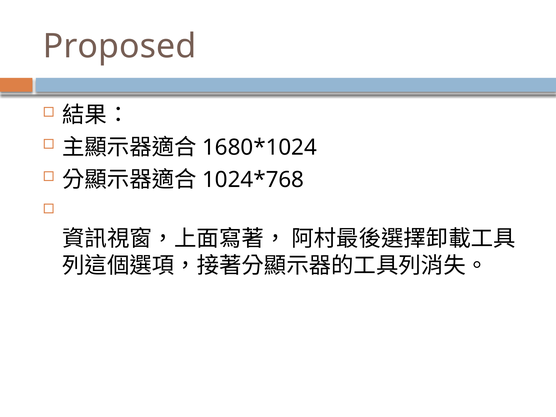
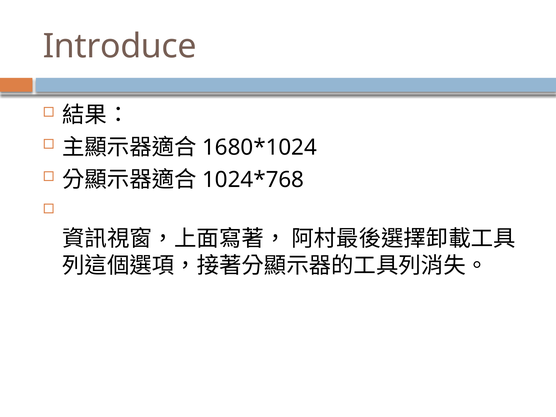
Proposed: Proposed -> Introduce (120, 46)
